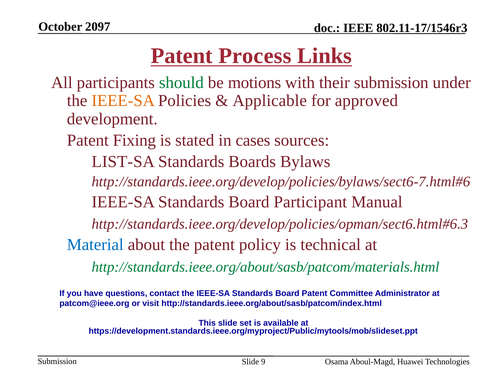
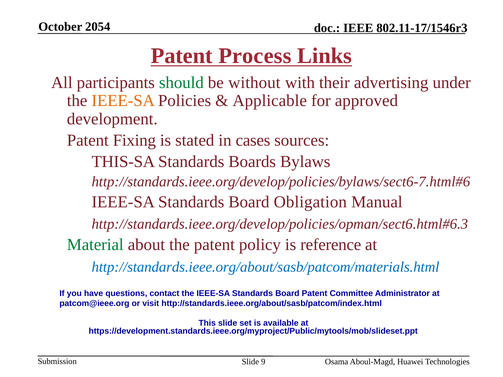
2097: 2097 -> 2054 (98, 27)
motions: motions -> without (254, 83)
their submission: submission -> advertising (391, 83)
LIST-SA: LIST-SA -> THIS-SA (123, 162)
Participant: Participant -> Obligation (310, 202)
Material colour: blue -> green (95, 245)
technical: technical -> reference (331, 245)
http://standards.ieee.org/about/sasb/patcom/materials.html colour: green -> blue (265, 267)
